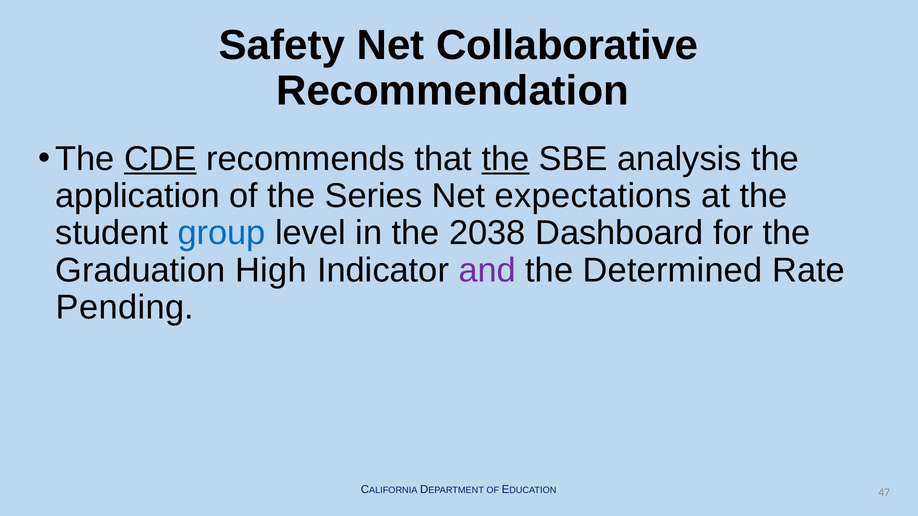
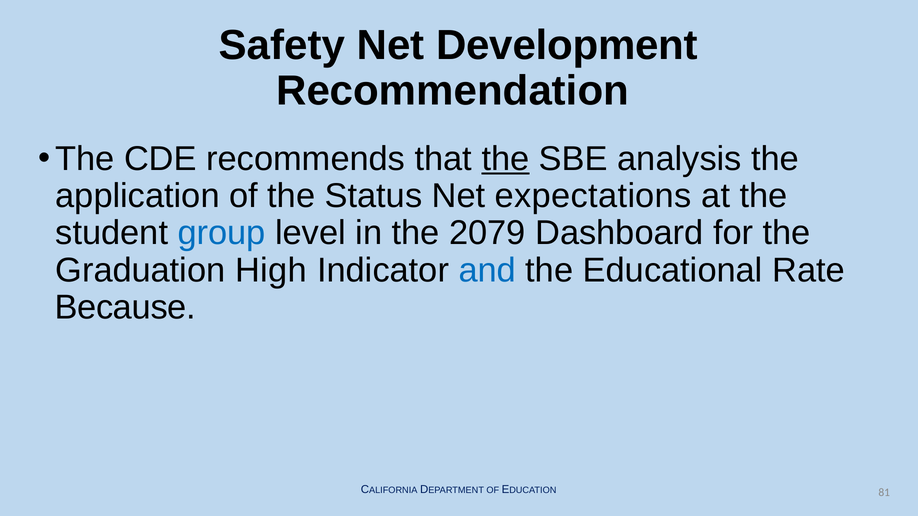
Collaborative: Collaborative -> Development (567, 45)
CDE underline: present -> none (160, 159)
Series: Series -> Status (374, 196)
2038: 2038 -> 2079 (487, 233)
and colour: purple -> blue (487, 270)
Determined: Determined -> Educational (673, 270)
Pending: Pending -> Because (125, 308)
47: 47 -> 81 (884, 493)
